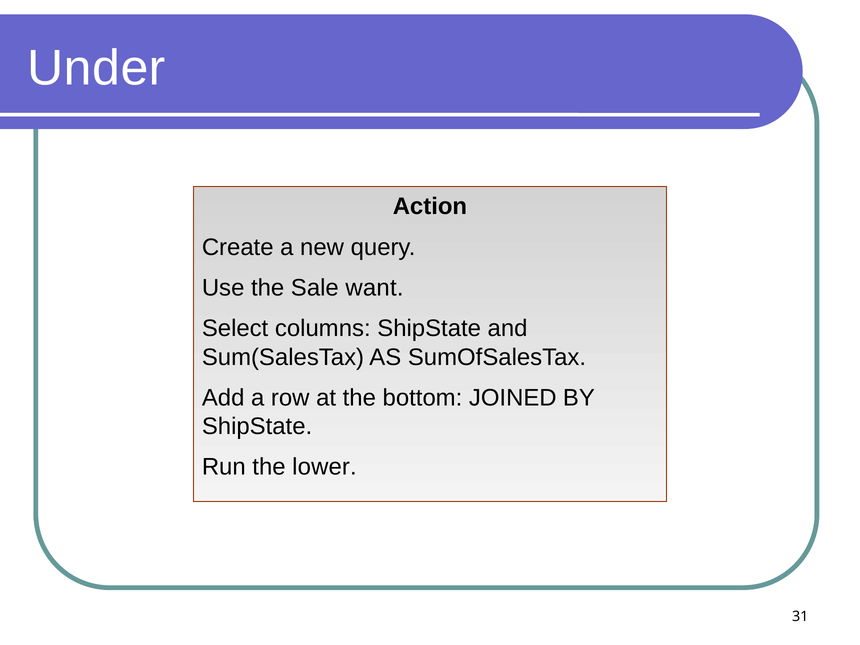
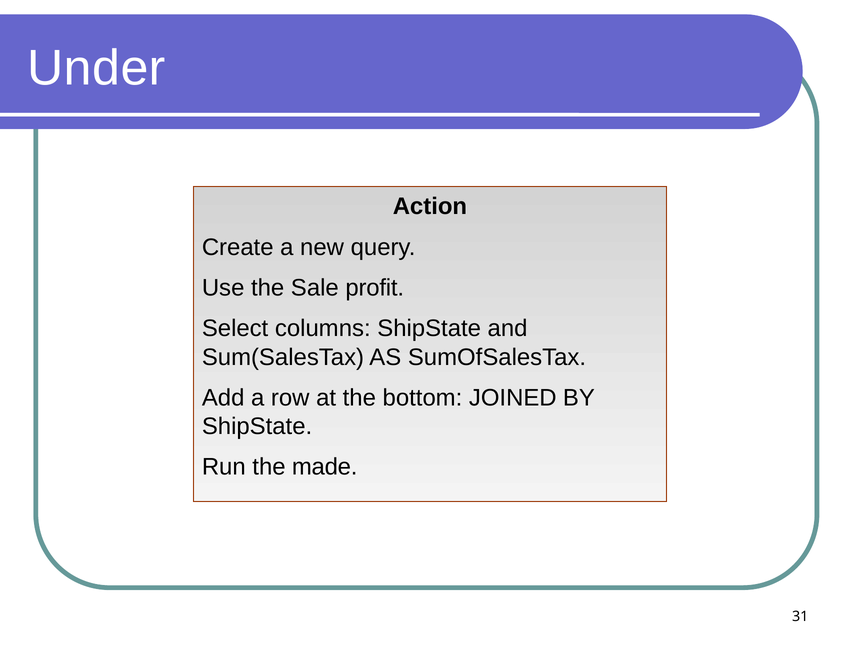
want: want -> profit (375, 288)
lower: lower -> made (325, 467)
